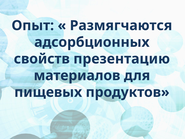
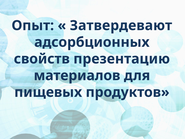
Размягчаются: Размягчаются -> Затвердевают (121, 25)
